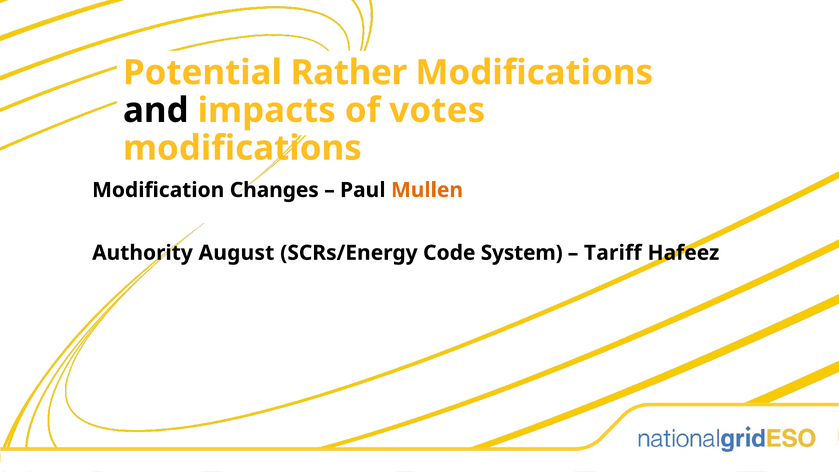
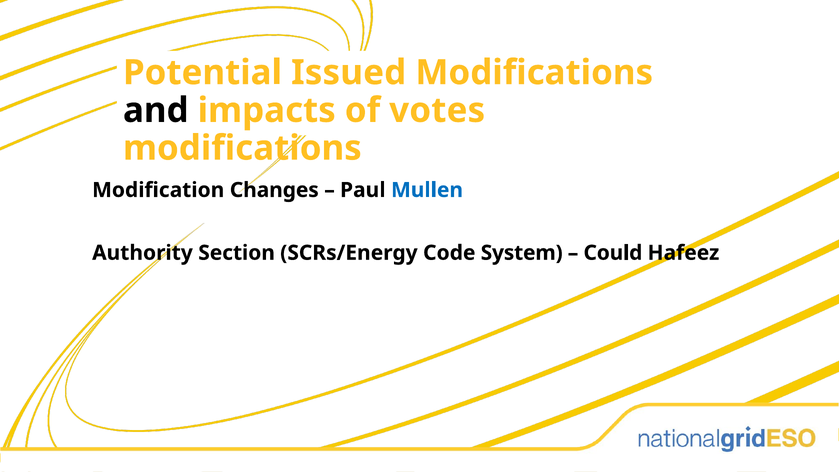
Rather: Rather -> Issued (349, 73)
Mullen colour: orange -> blue (427, 190)
August: August -> Section (237, 253)
Tariff: Tariff -> Could (613, 253)
